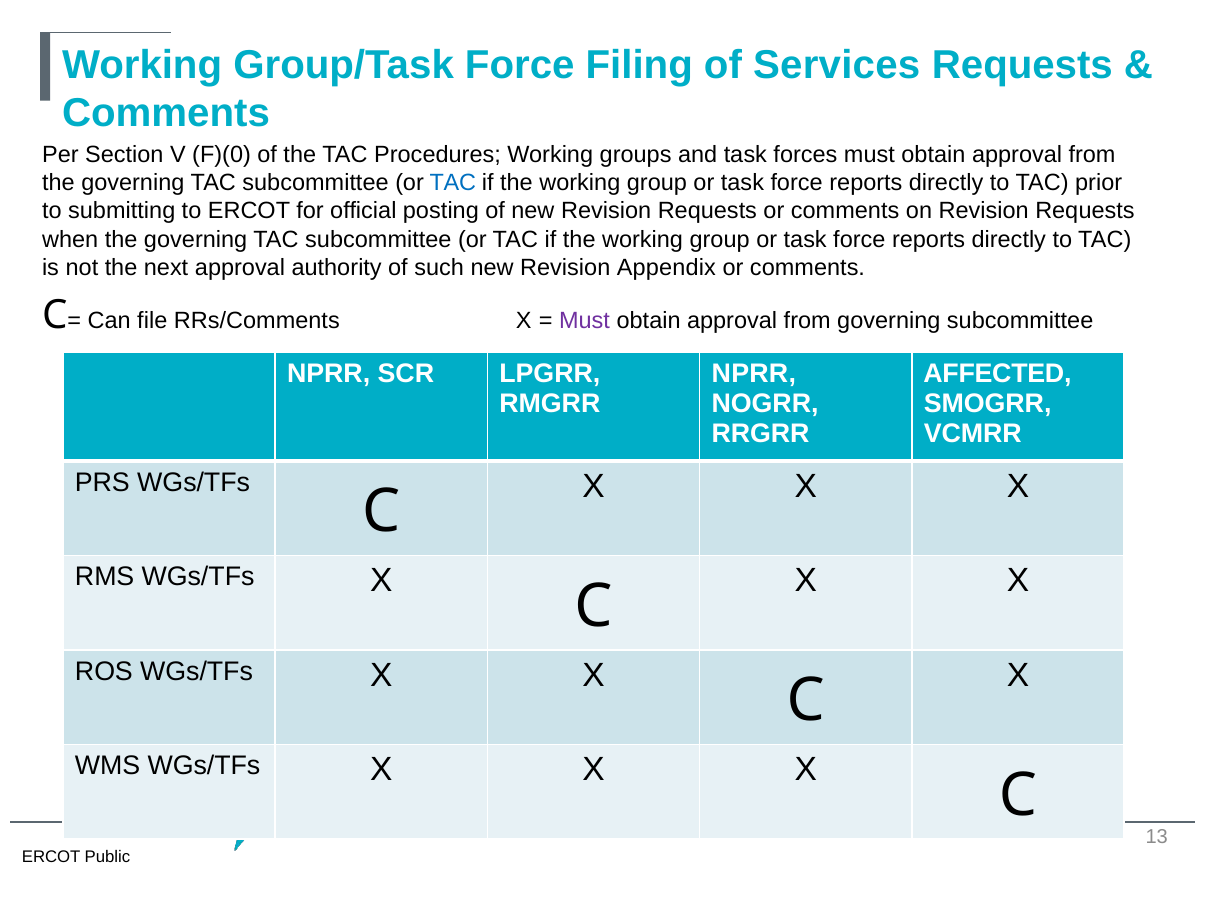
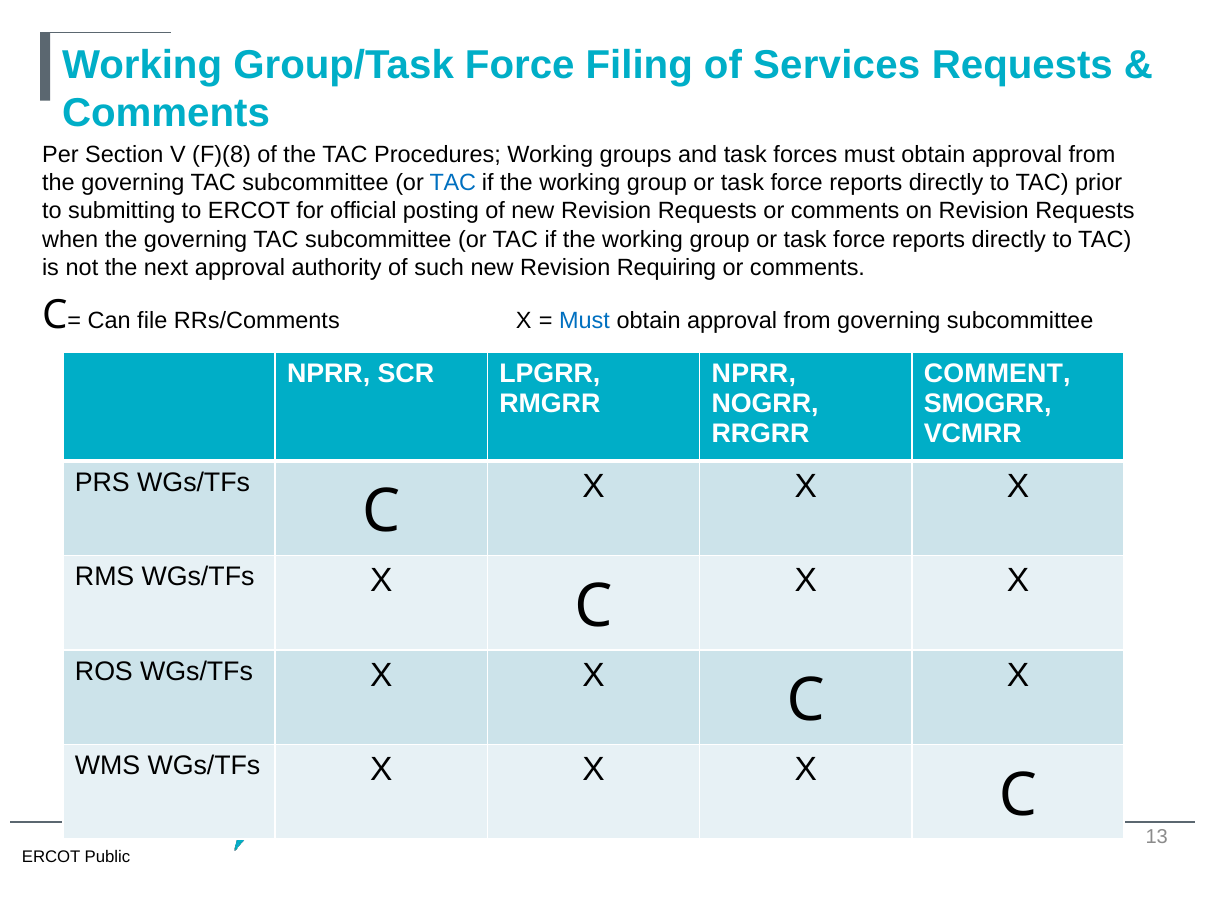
F)(0: F)(0 -> F)(8 (222, 155)
Appendix: Appendix -> Requiring (667, 267)
Must colour: purple -> blue (585, 320)
AFFECTED: AFFECTED -> COMMENT (997, 373)
